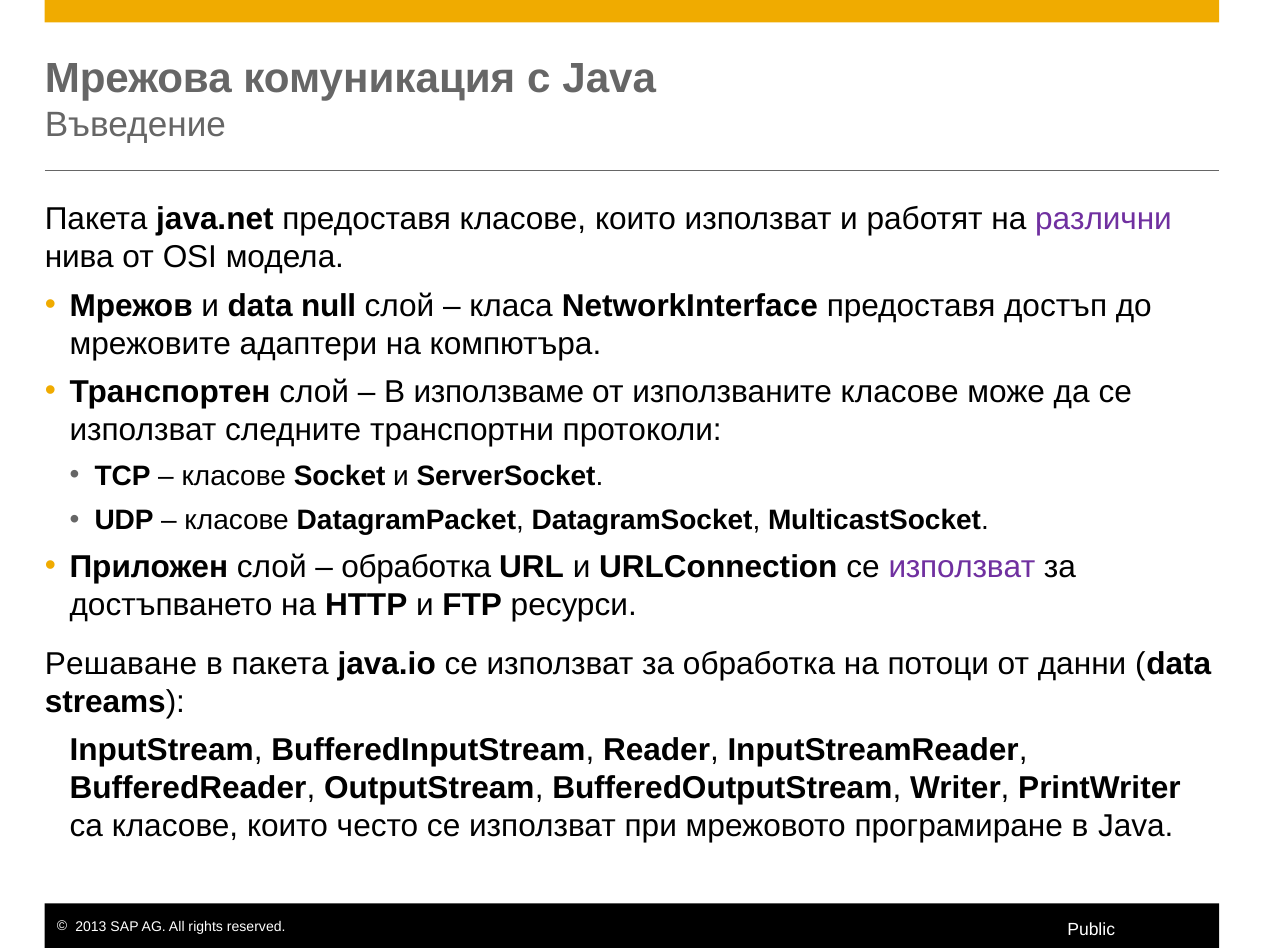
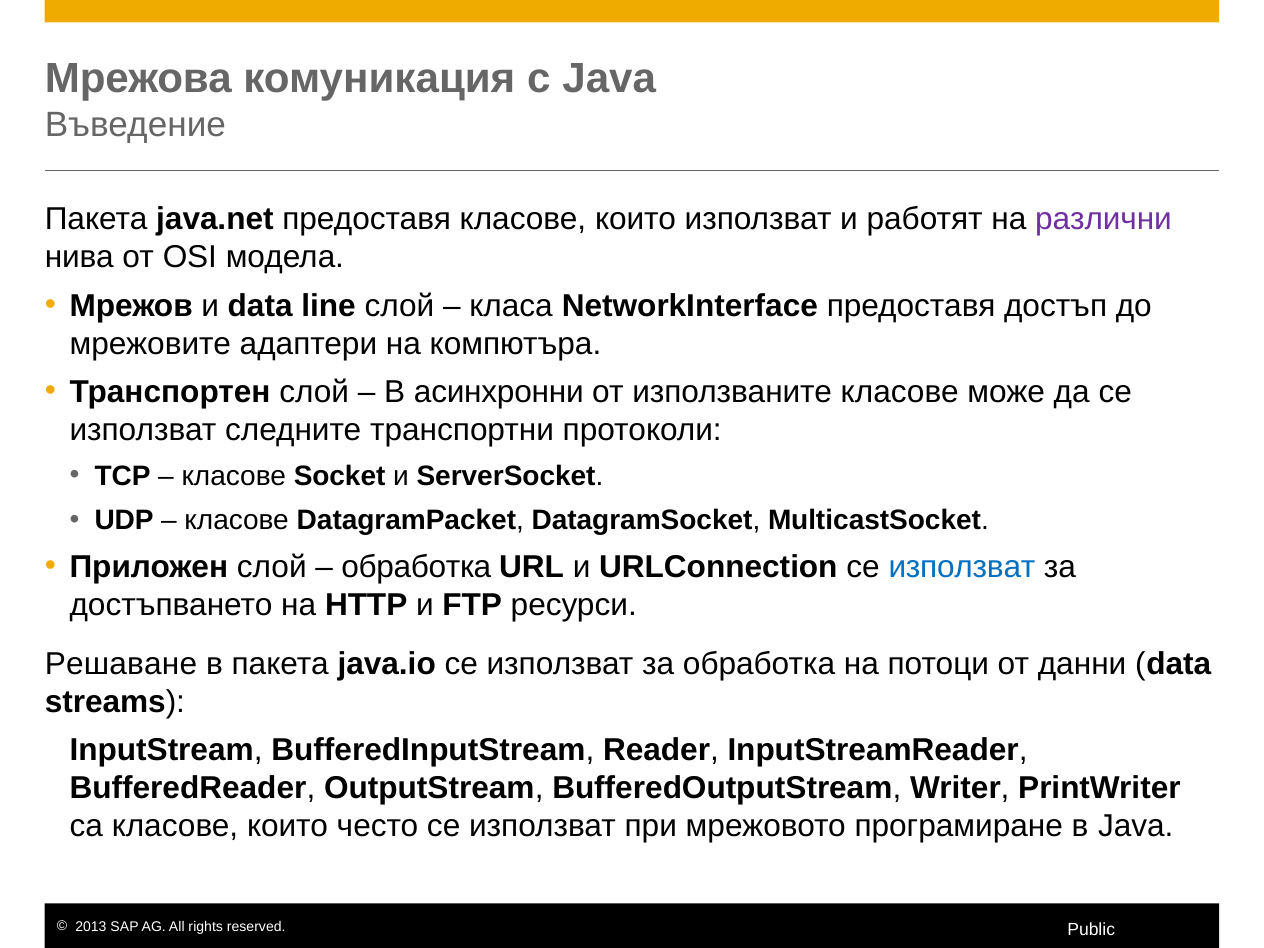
null: null -> line (329, 306)
използваме: използваме -> асинхронни (499, 392)
използват colour: purple -> blue (962, 567)
